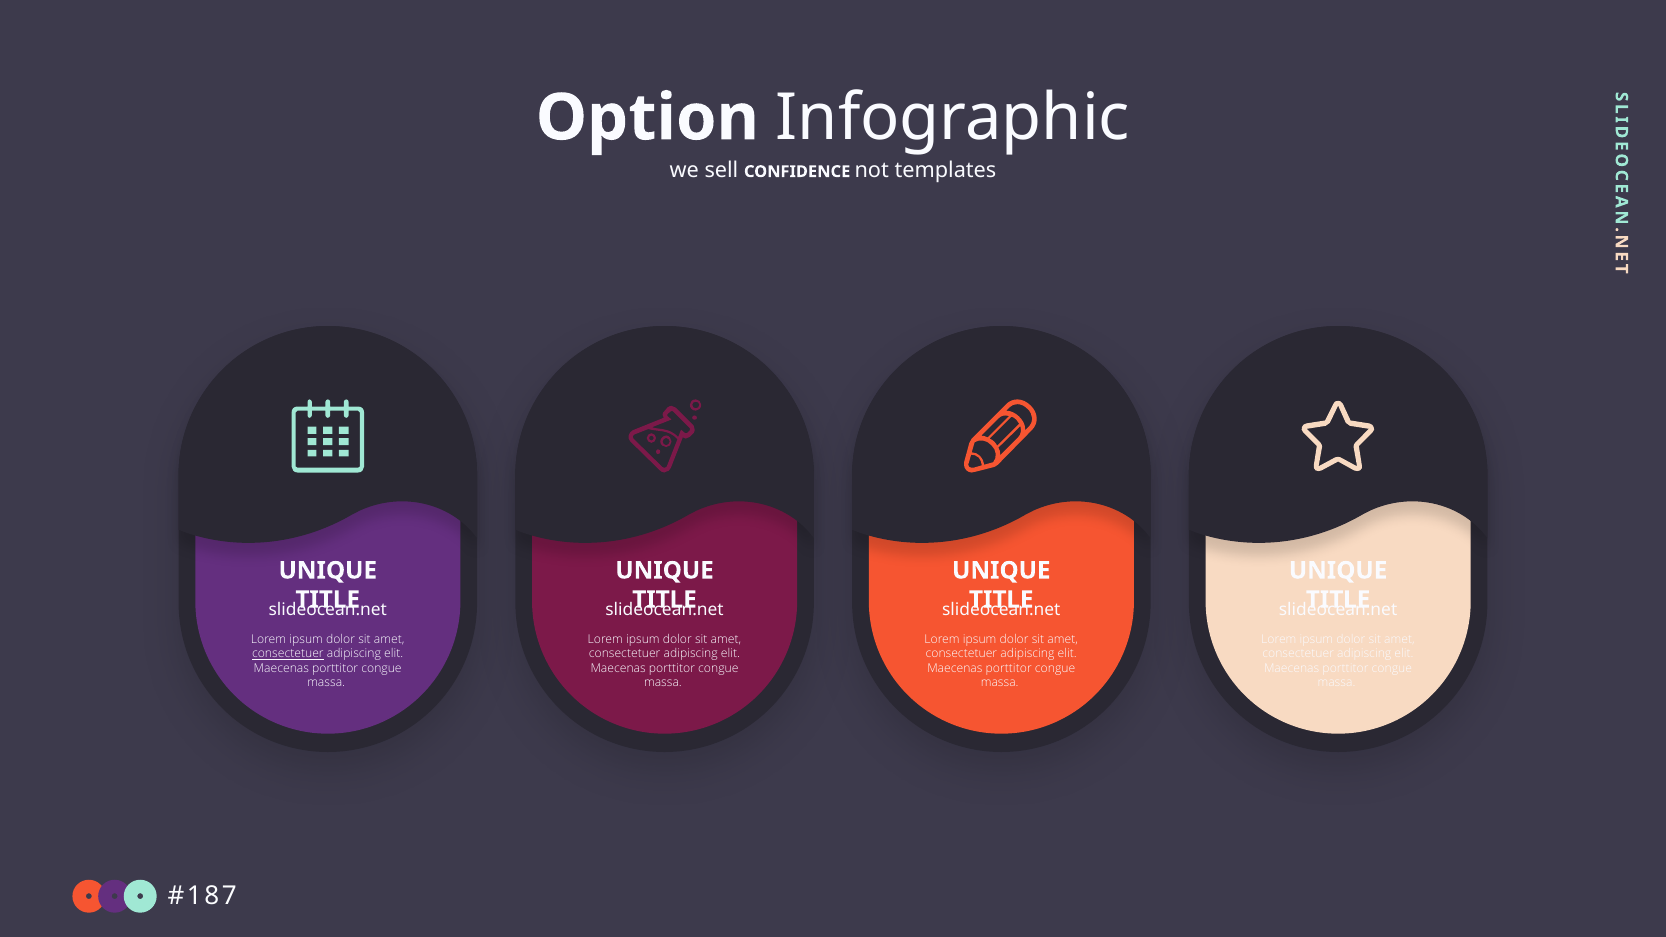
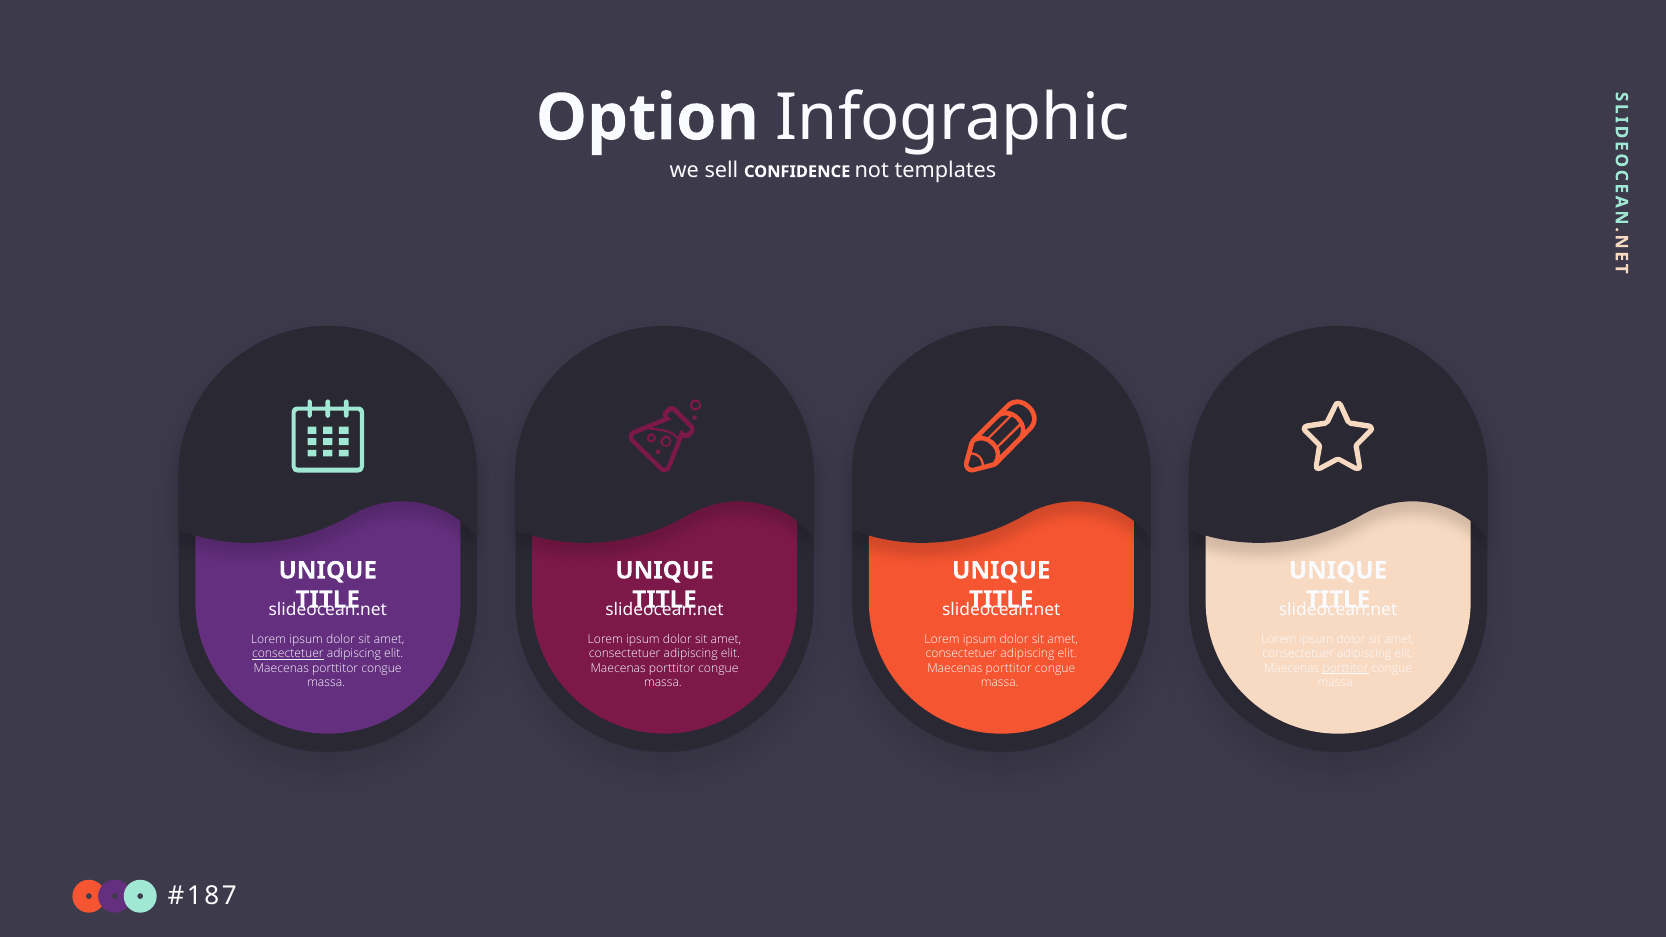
porttitor underline: none -> present (1346, 668)
